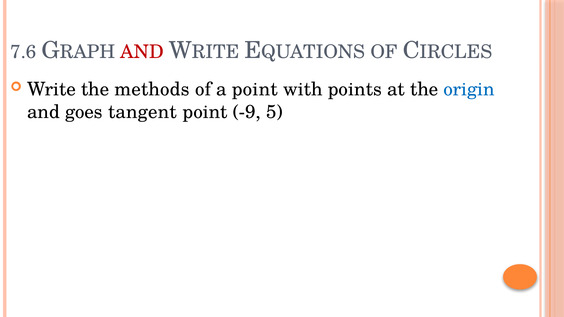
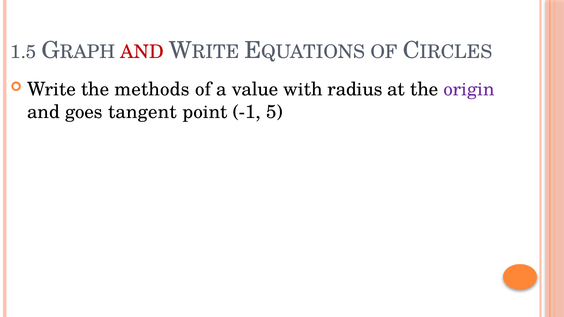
7.6: 7.6 -> 1.5 (23, 52)
a point: point -> value (255, 89)
points: points -> radius (355, 89)
origin colour: blue -> purple (469, 89)
-9: -9 -> -1 (247, 112)
